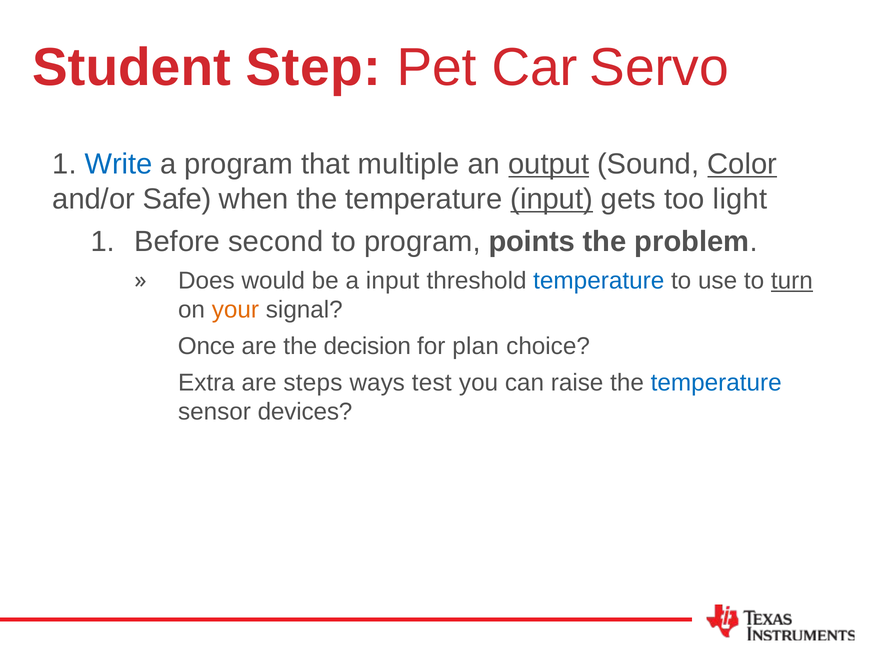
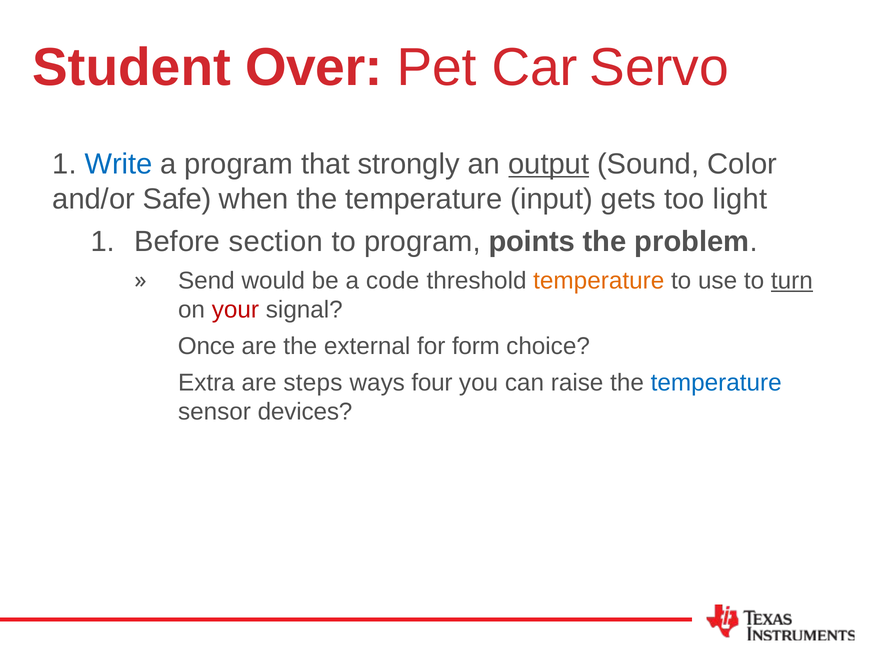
Step: Step -> Over (314, 67)
multiple: multiple -> strongly (409, 164)
Color underline: present -> none (742, 164)
input underline: present -> none (552, 199)
second: second -> section (276, 241)
Does: Does -> Send (206, 280)
a input: input -> code (393, 280)
temperature colour: blue -> orange (599, 280)
your colour: orange -> red (235, 310)
decision: decision -> external (367, 346)
plan: plan -> form (476, 346)
test: test -> four (432, 382)
